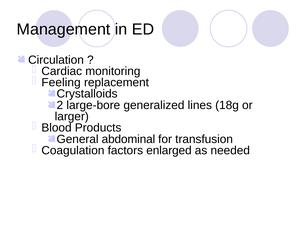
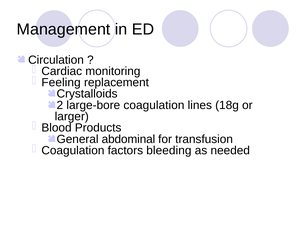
large-bore generalized: generalized -> coagulation (154, 105)
enlarged: enlarged -> bleeding (169, 150)
